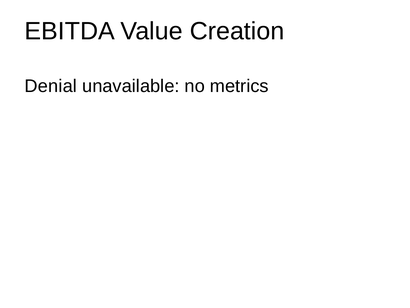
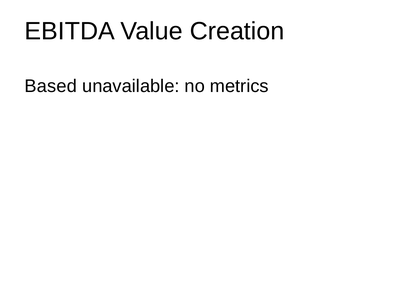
Denial: Denial -> Based (51, 86)
